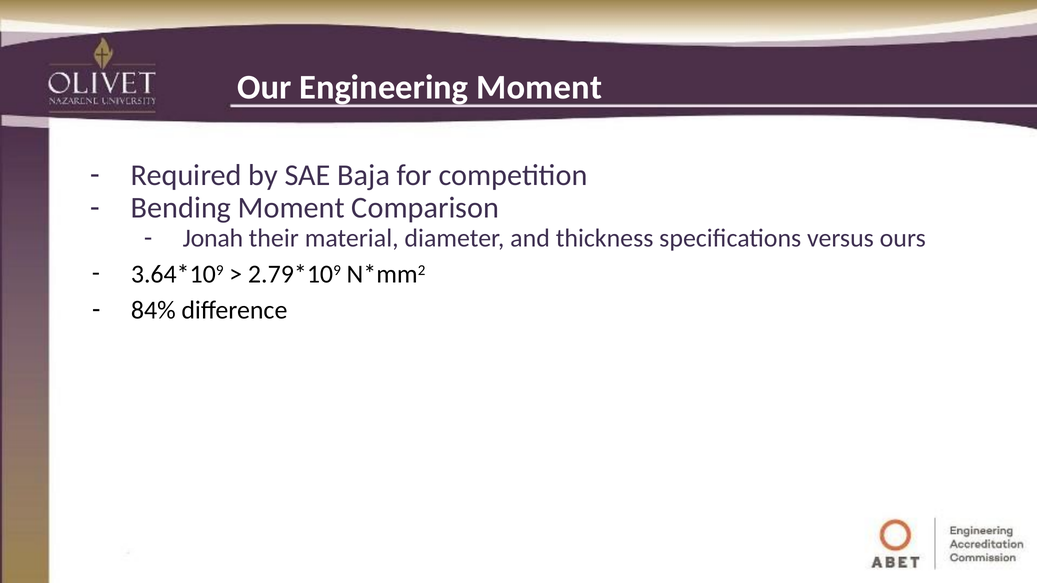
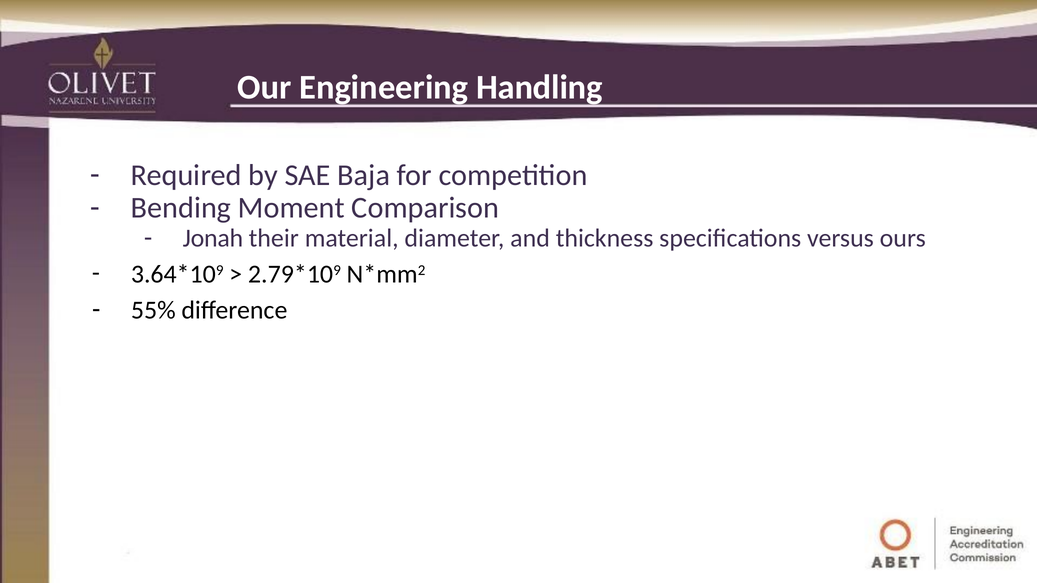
Engineering Moment: Moment -> Handling (539, 87)
84%: 84% -> 55% (153, 310)
